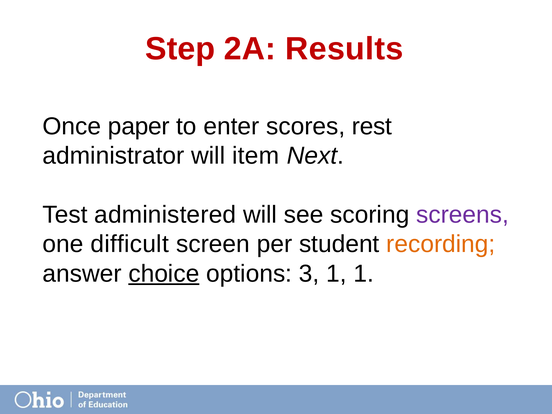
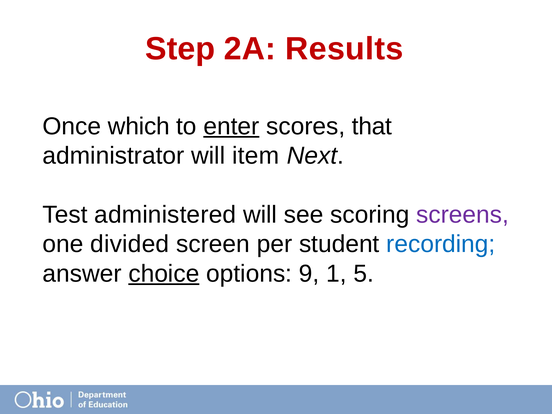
paper: paper -> which (139, 126)
enter underline: none -> present (231, 126)
rest: rest -> that (372, 126)
difficult: difficult -> divided (130, 244)
recording colour: orange -> blue (441, 244)
3: 3 -> 9 (309, 274)
1 1: 1 -> 5 (364, 274)
